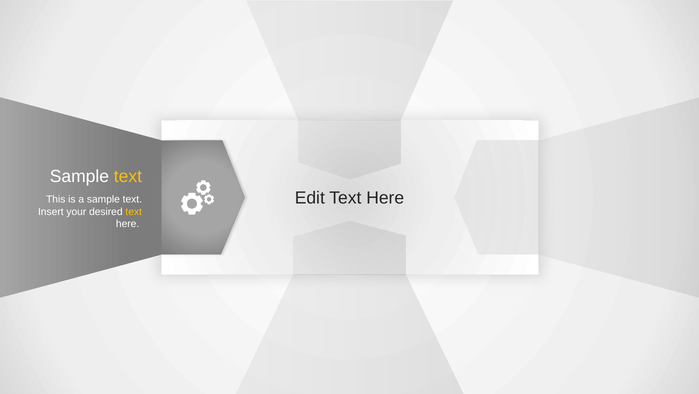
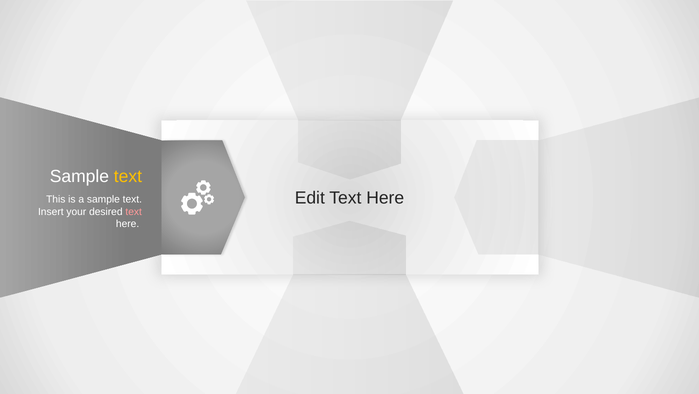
text colour: yellow -> pink (134, 211)
